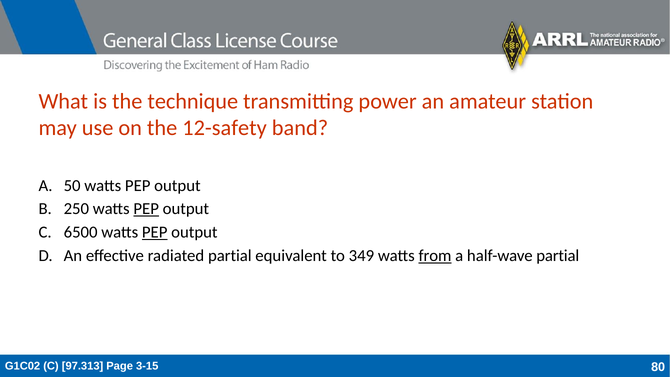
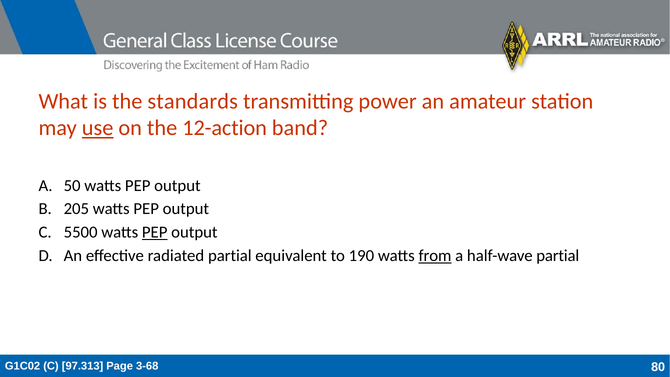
technique: technique -> standards (193, 101)
use underline: none -> present (98, 128)
12-safety: 12-safety -> 12-action (225, 128)
250: 250 -> 205 (76, 209)
PEP underline: present -> none (146, 209)
6500: 6500 -> 5500 (81, 232)
349: 349 -> 190 (361, 256)
3-15: 3-15 -> 3-68 (147, 366)
